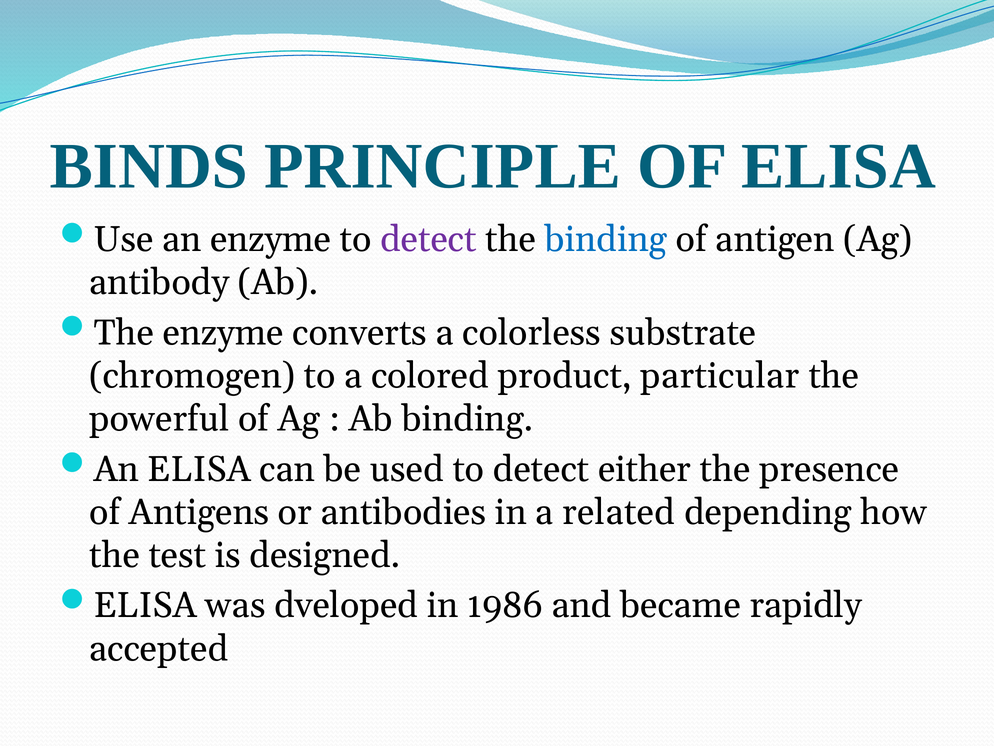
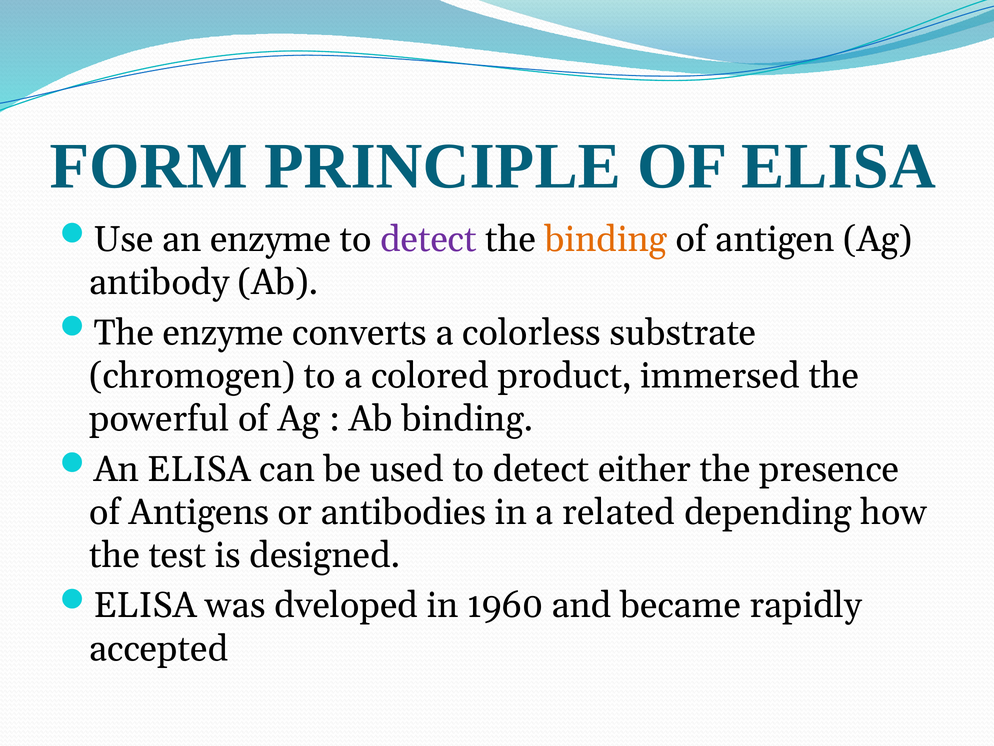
BINDS: BINDS -> FORM (149, 166)
binding colour: blue -> orange (606, 239)
particular: particular -> immersed (720, 376)
1986: 1986 -> 1960 (505, 605)
